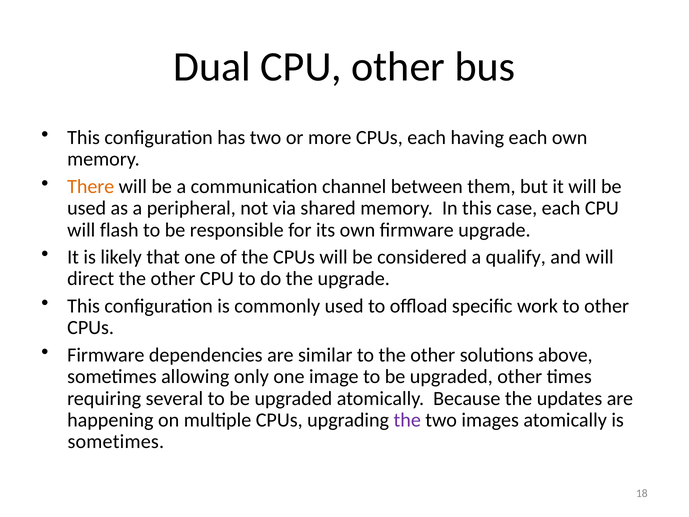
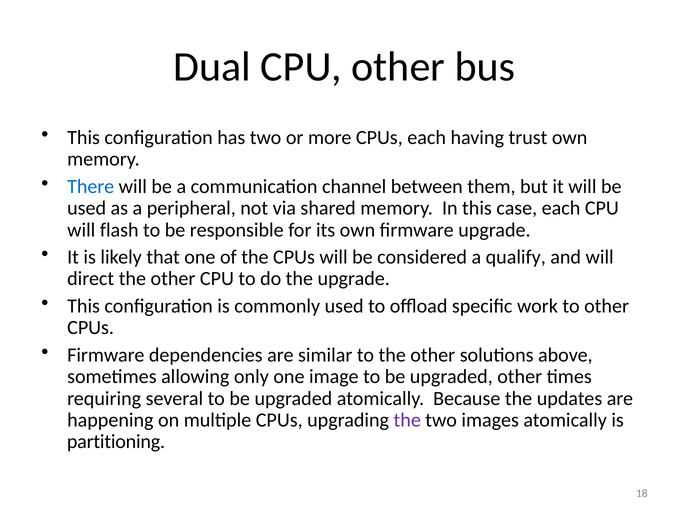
having each: each -> trust (528, 137)
There colour: orange -> blue (91, 186)
sometimes: sometimes -> partitioning (116, 442)
